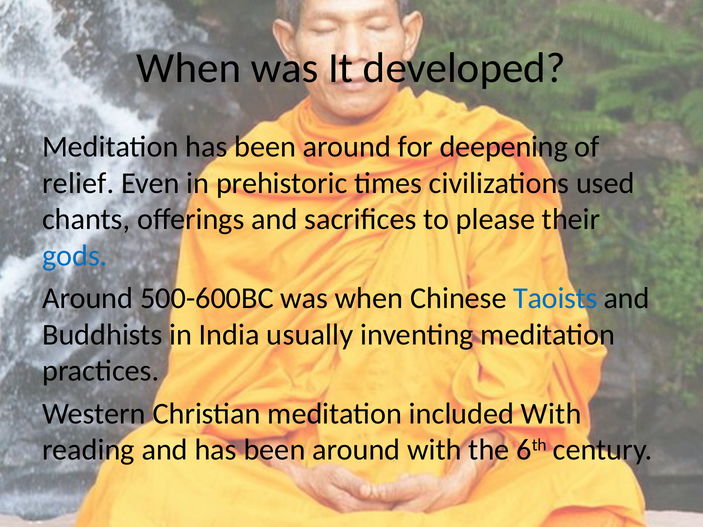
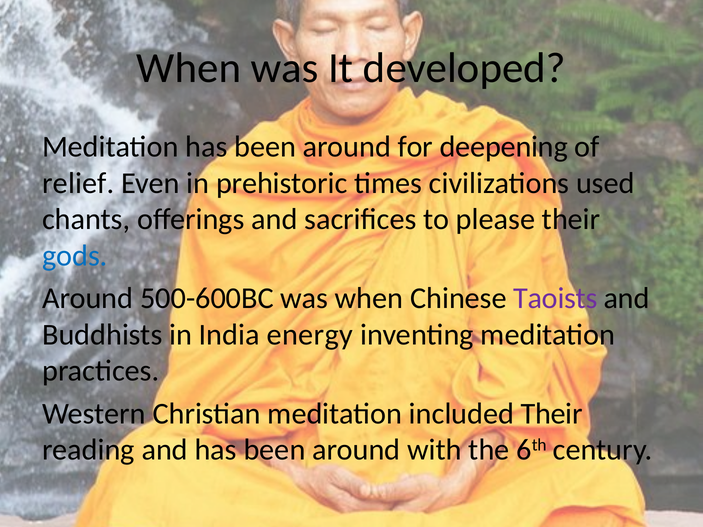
Taoists colour: blue -> purple (555, 298)
usually: usually -> energy (310, 335)
included With: With -> Their (552, 414)
